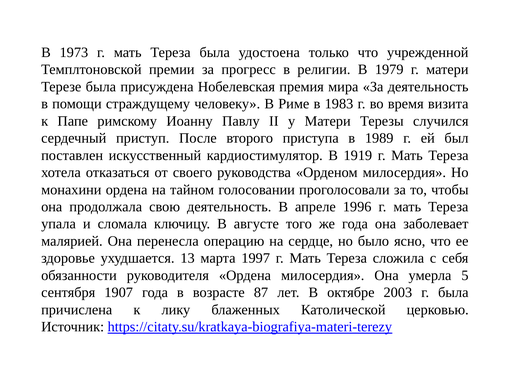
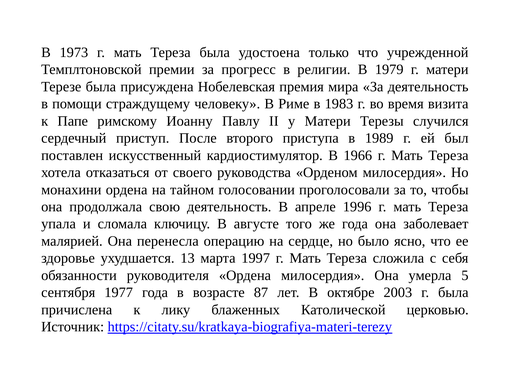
1919: 1919 -> 1966 (358, 155)
1907: 1907 -> 1977 (119, 292)
